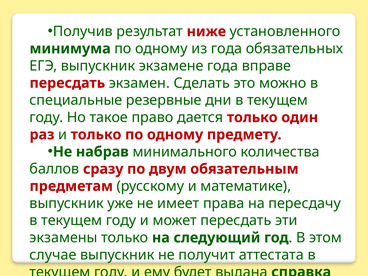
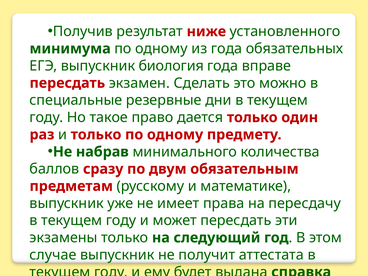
экзамене: экзамене -> биология (171, 66)
